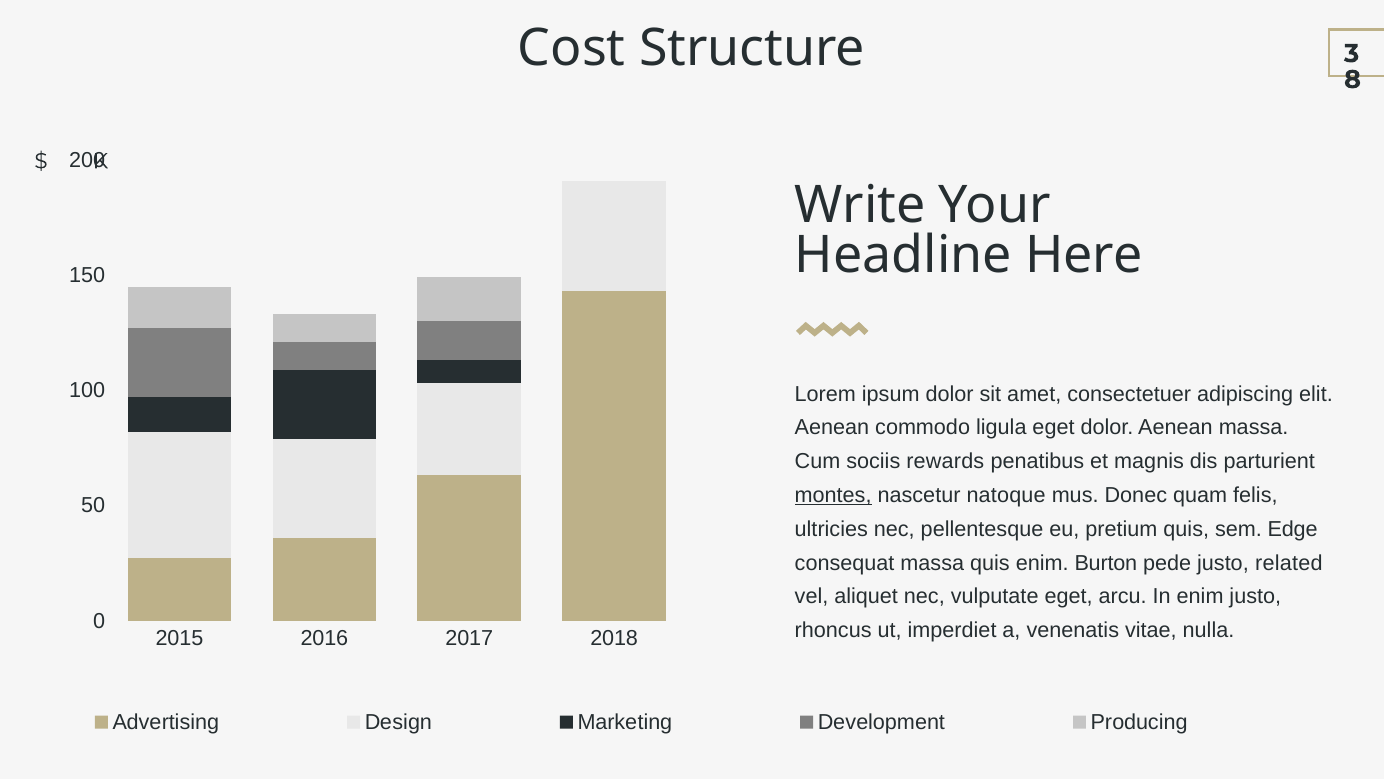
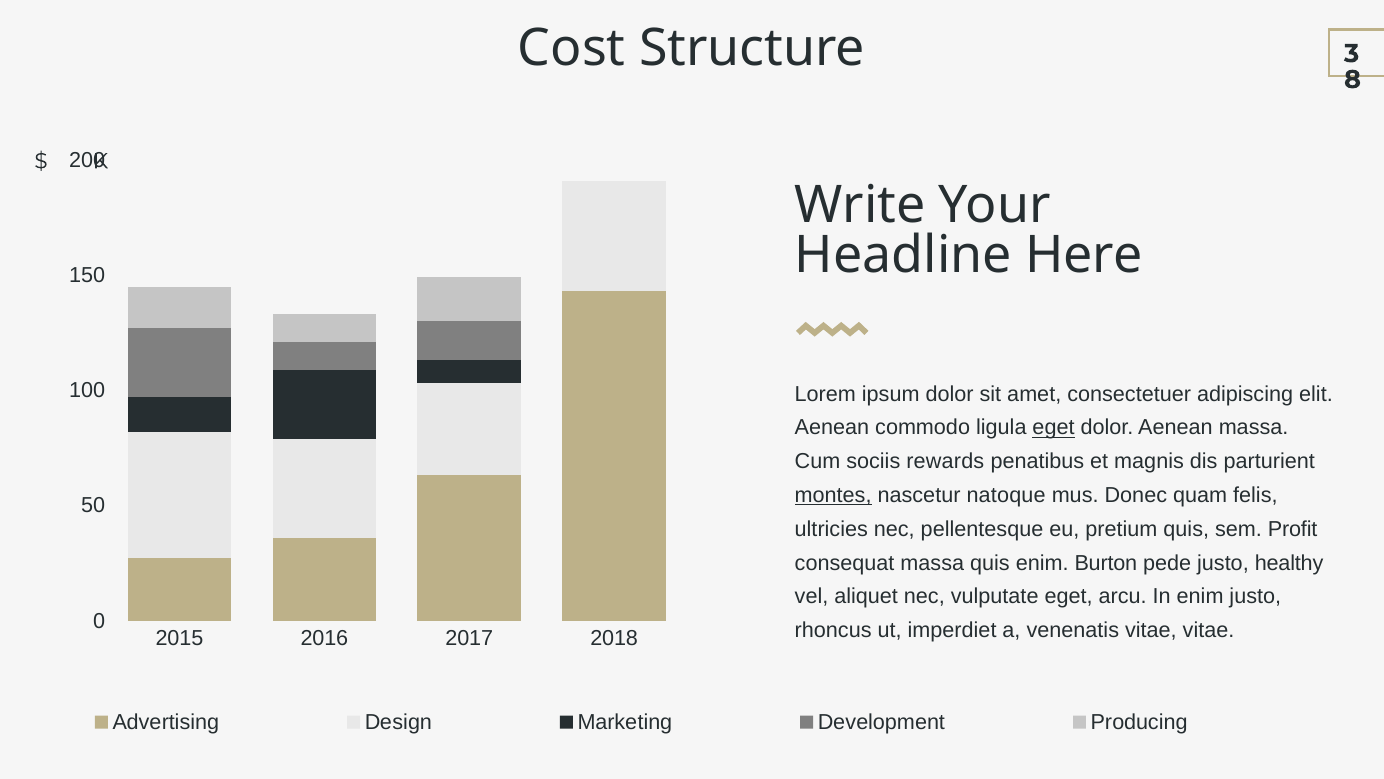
eget underline: none -> present (1054, 428)
Edge: Edge -> Profit (1293, 529)
related: related -> healthy (1289, 563)
vitae nulla: nulla -> vitae (1209, 630)
